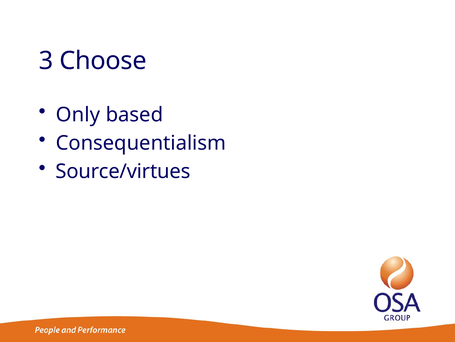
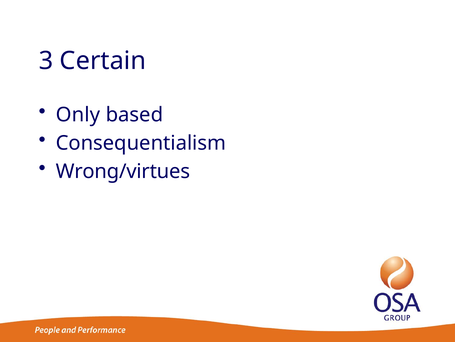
Choose: Choose -> Certain (103, 61)
Source/virtues: Source/virtues -> Wrong/virtues (123, 171)
